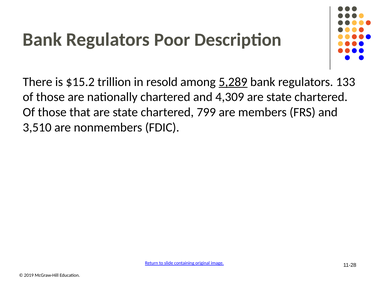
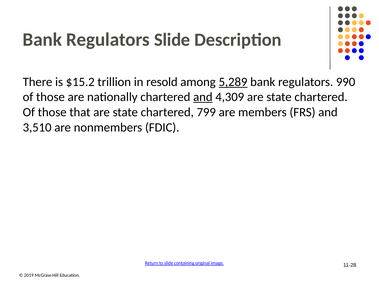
Regulators Poor: Poor -> Slide (172, 40)
133: 133 -> 990 (346, 82)
and underline: none -> present (203, 97)
